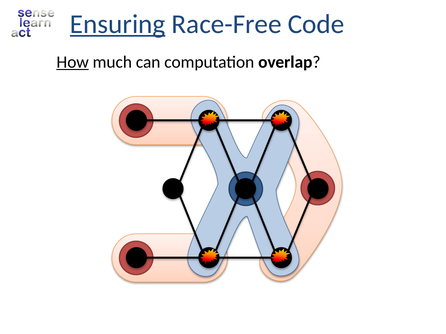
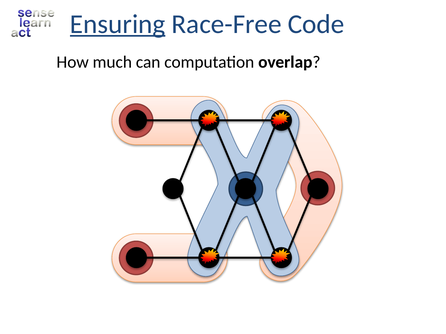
How underline: present -> none (73, 62)
